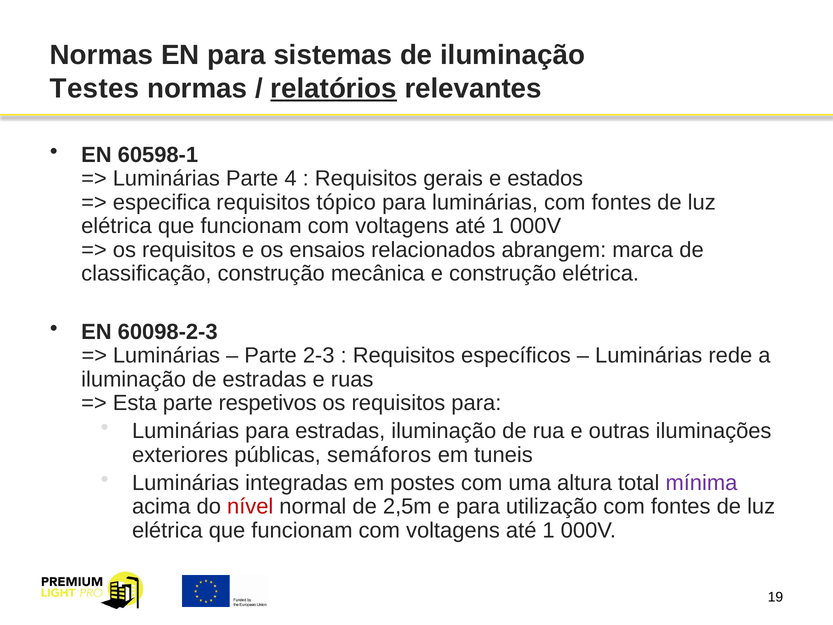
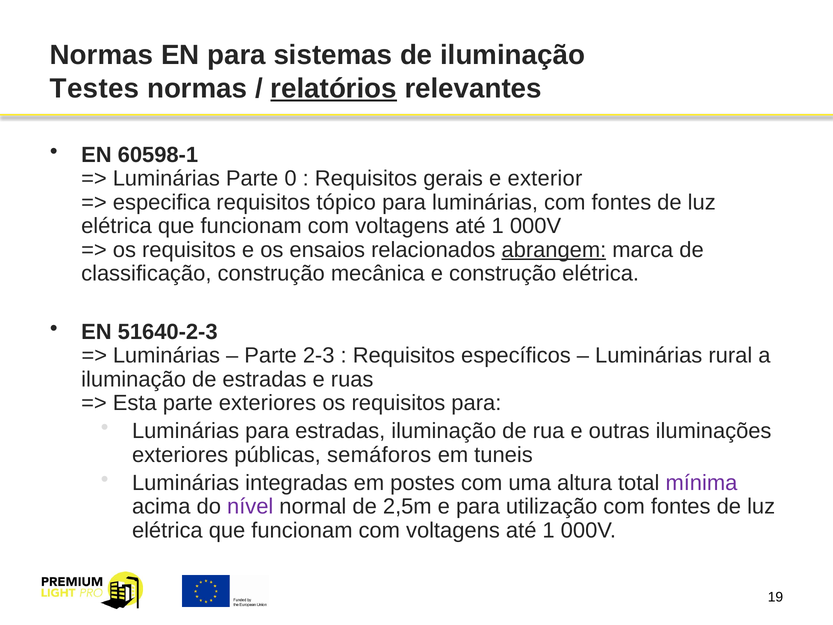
4: 4 -> 0 (291, 179)
estados: estados -> exterior (545, 179)
abrangem underline: none -> present (554, 250)
60098-2-3: 60098-2-3 -> 51640-2-3 (168, 332)
rede: rede -> rural (730, 356)
parte respetivos: respetivos -> exteriores (267, 403)
nível colour: red -> purple (250, 506)
